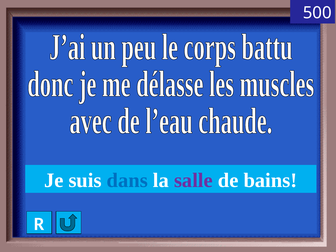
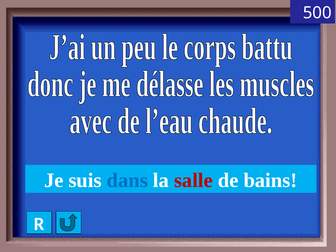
salle colour: purple -> red (193, 180)
